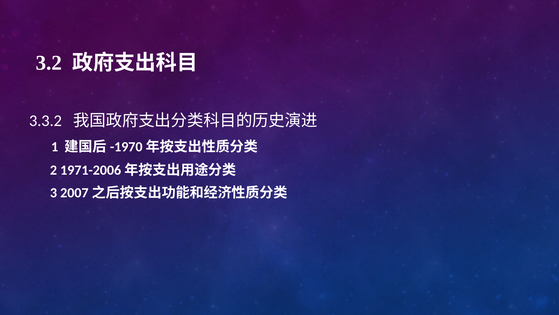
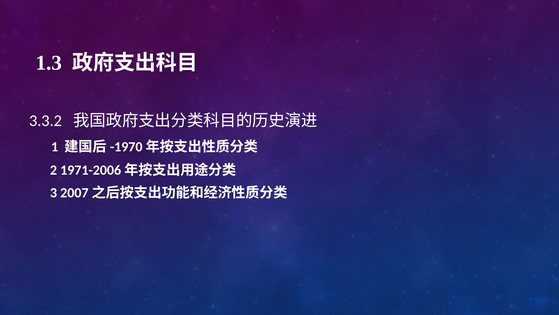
3.2: 3.2 -> 1.3 (49, 63)
